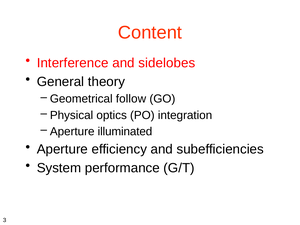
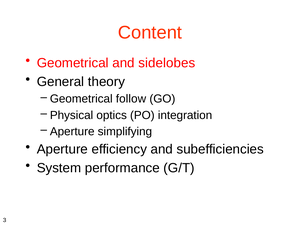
Interference: Interference -> Geometrical (73, 63)
illuminated: illuminated -> simplifying (125, 132)
